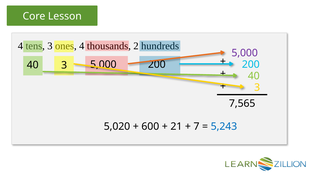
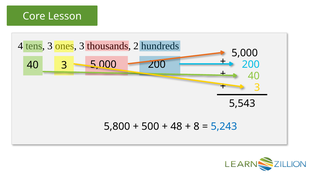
4: 4 -> 3 (82, 46)
5,000 colour: purple -> black (245, 53)
7,565: 7,565 -> 5,543 (242, 104)
5,020: 5,020 -> 5,800 (117, 127)
600: 600 -> 500 (150, 127)
21: 21 -> 48 (176, 127)
7: 7 -> 8 (196, 127)
